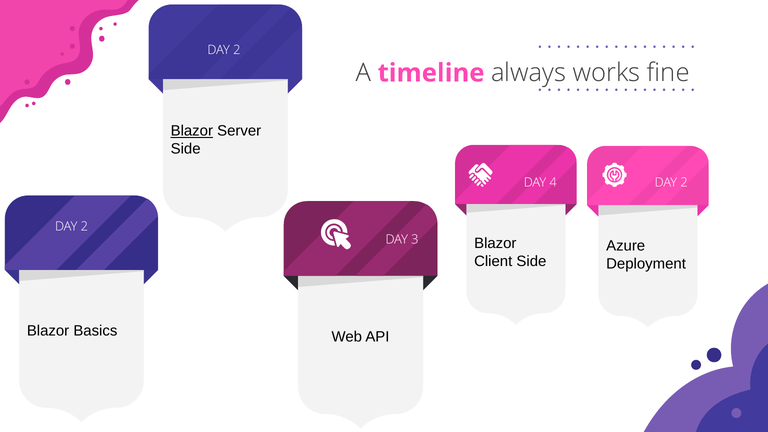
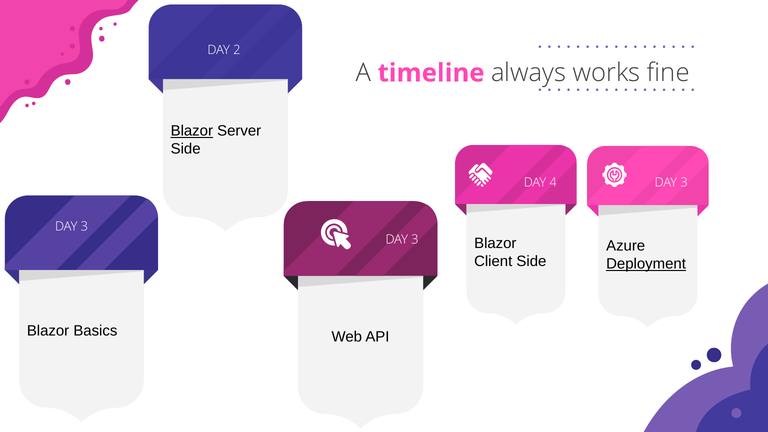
2: 2 -> 3 (684, 183)
2: 2 -> 3 (84, 227)
Deployment underline: none -> present (646, 264)
